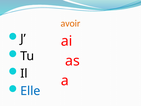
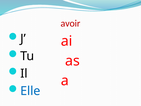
avoir colour: orange -> red (71, 23)
